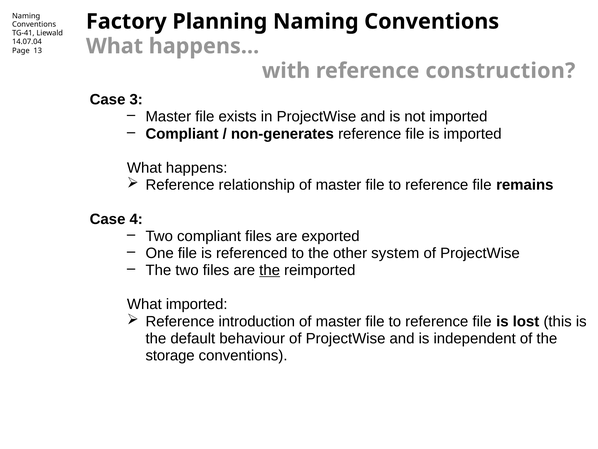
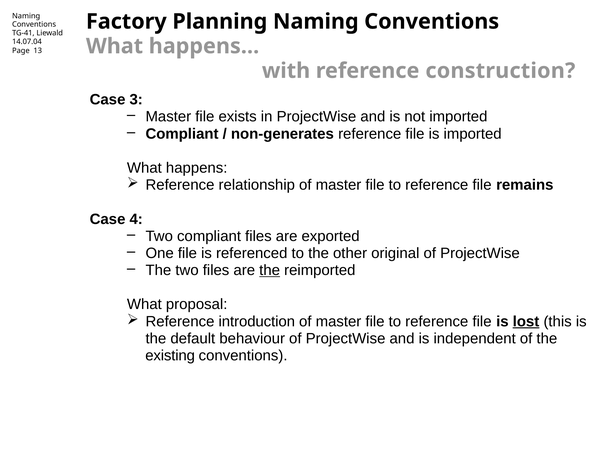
system: system -> original (395, 253)
What imported: imported -> proposal (197, 304)
lost underline: none -> present (526, 321)
storage: storage -> existing (170, 355)
